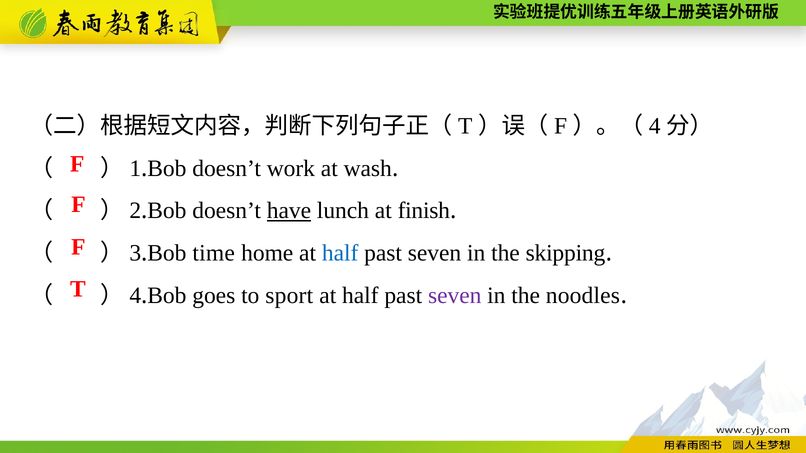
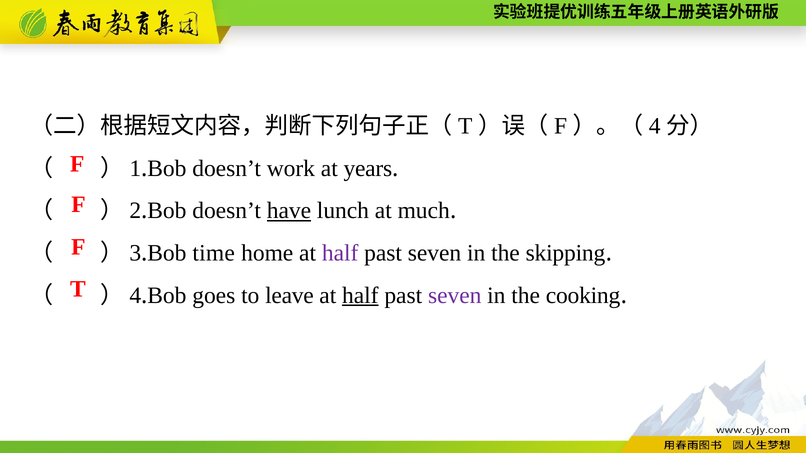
wash: wash -> years (368, 169)
finish: finish -> much (424, 211)
half colour: blue -> purple (340, 253)
sport: sport -> leave (289, 296)
half underline: none -> present (360, 296)
noodles: noodles -> cooking (583, 296)
